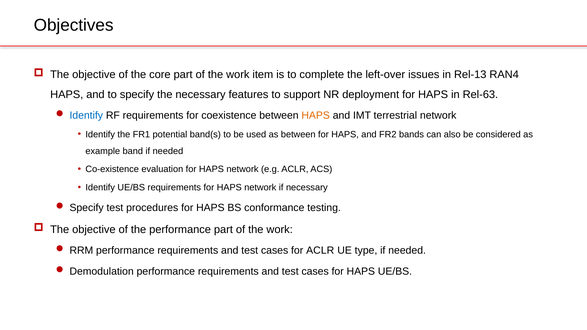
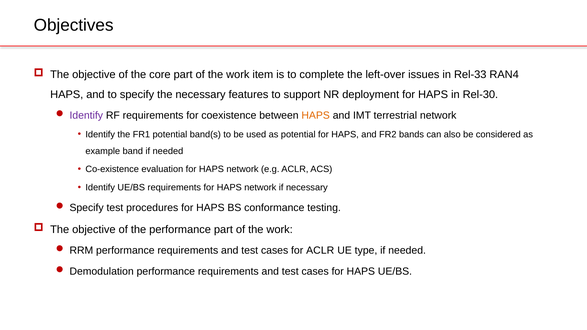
Rel-13: Rel-13 -> Rel-33 (470, 75)
Rel-63: Rel-63 -> Rel-30 (480, 94)
Identify colour: blue -> purple (86, 116)
as between: between -> potential (298, 135)
